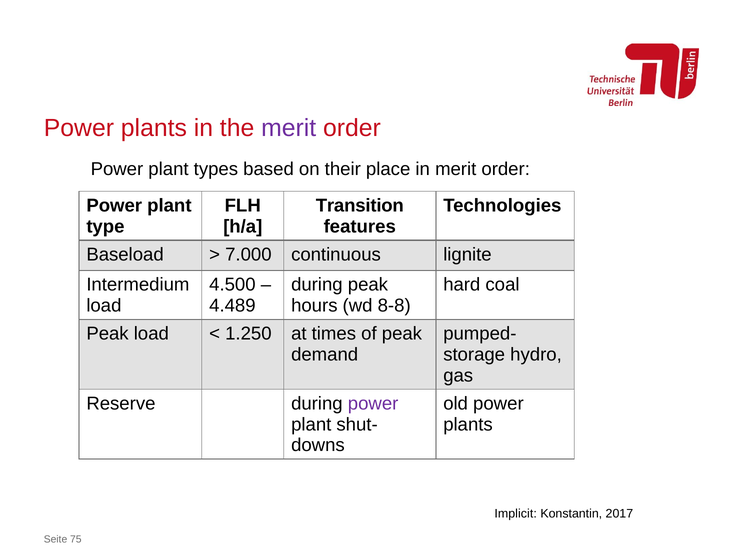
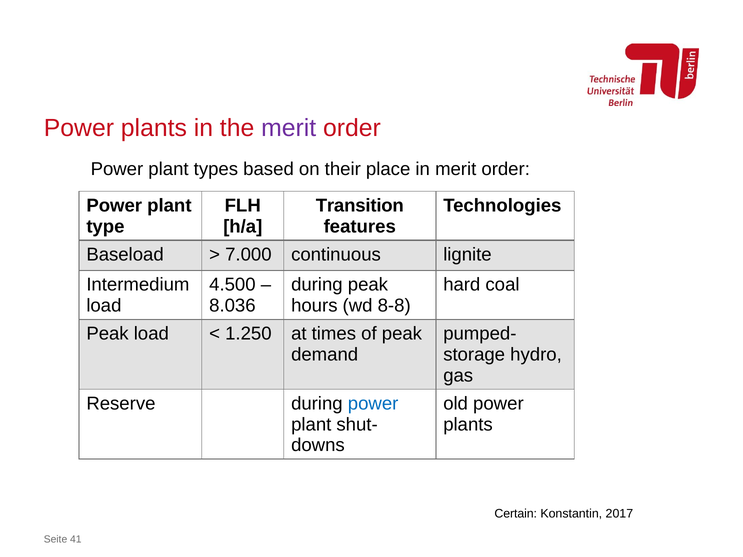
4.489: 4.489 -> 8.036 (232, 306)
power colour: purple -> blue (373, 404)
Implicit: Implicit -> Certain (516, 514)
75: 75 -> 41 (76, 540)
